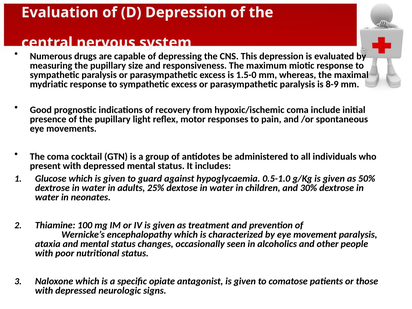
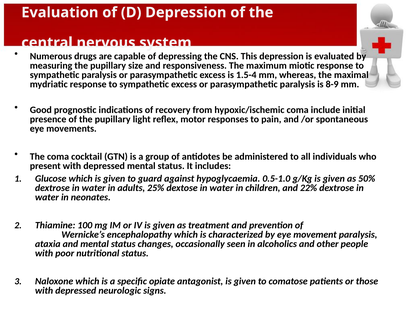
1.5-0: 1.5-0 -> 1.5-4 (246, 75)
30%: 30% -> 22% (309, 188)
